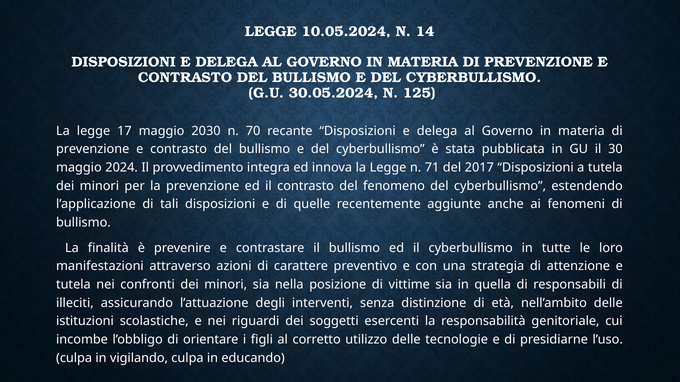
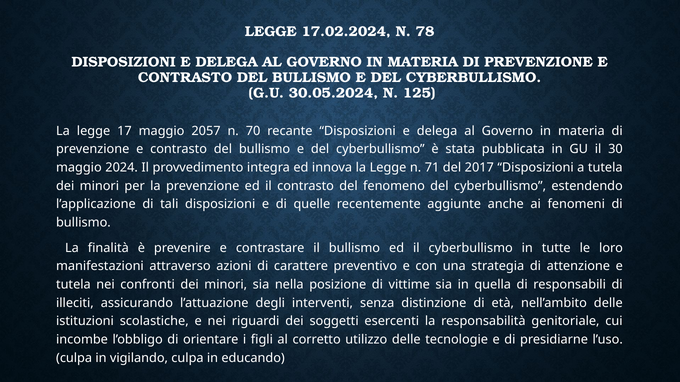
10.05.2024: 10.05.2024 -> 17.02.2024 (346, 32)
14: 14 -> 78 (425, 32)
2030: 2030 -> 2057 (206, 131)
